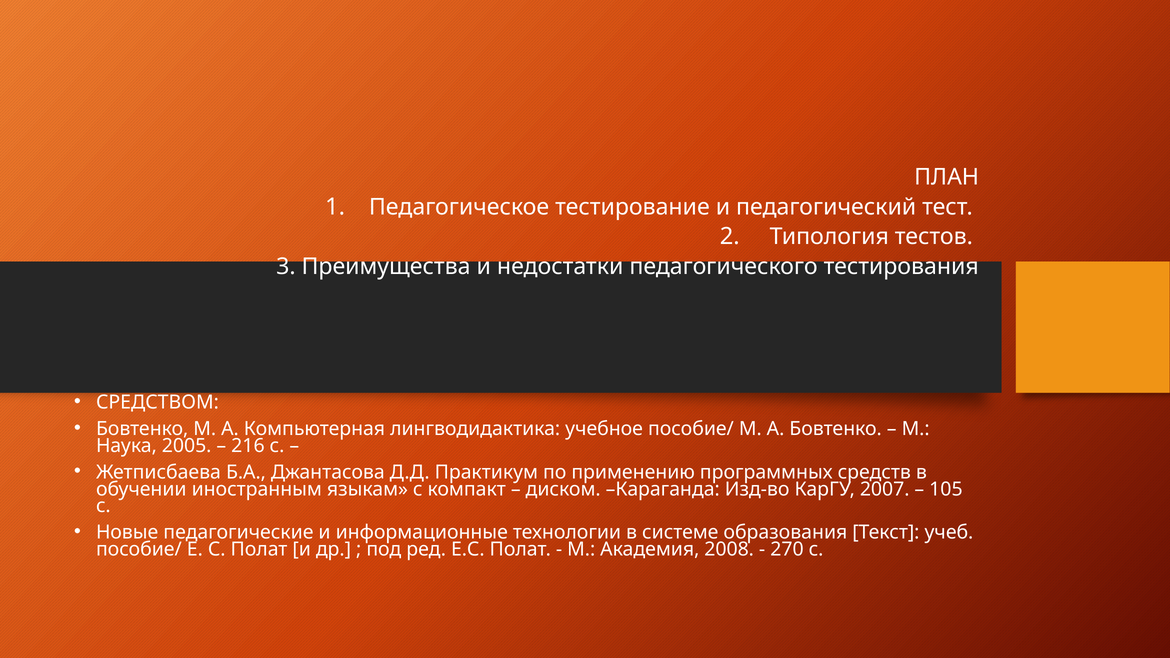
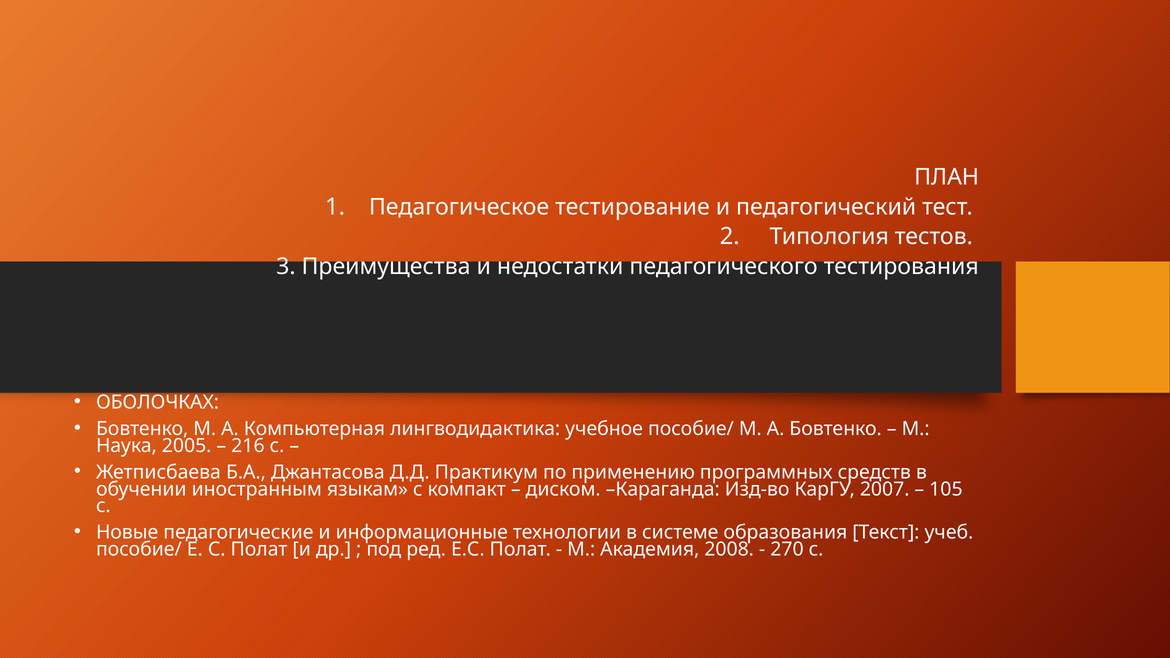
СРЕДСТВОМ: СРЕДСТВОМ -> ОБОЛОЧКАХ (158, 402)
